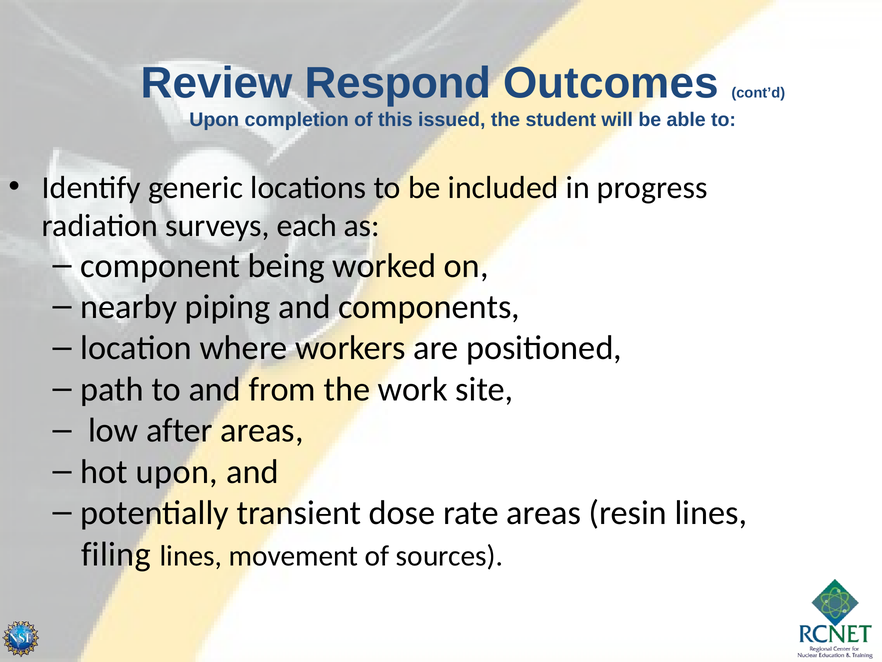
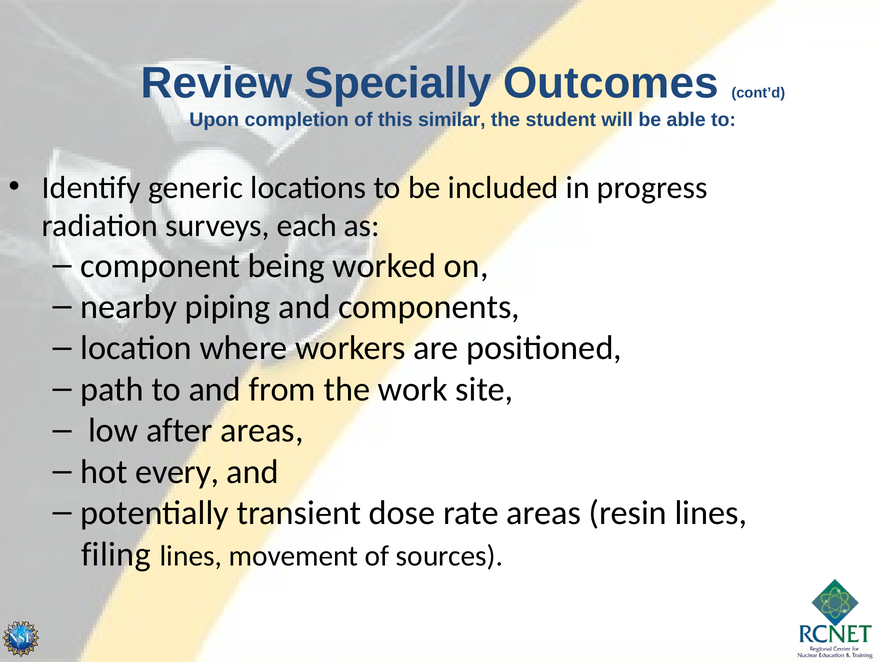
Respond: Respond -> Specially (398, 83)
issued: issued -> similar (452, 120)
hot upon: upon -> every (177, 471)
